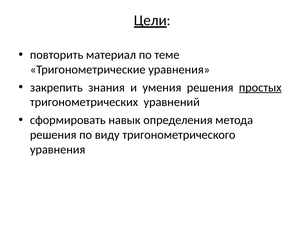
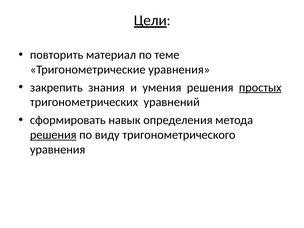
решения underline: none -> present (53, 135)
